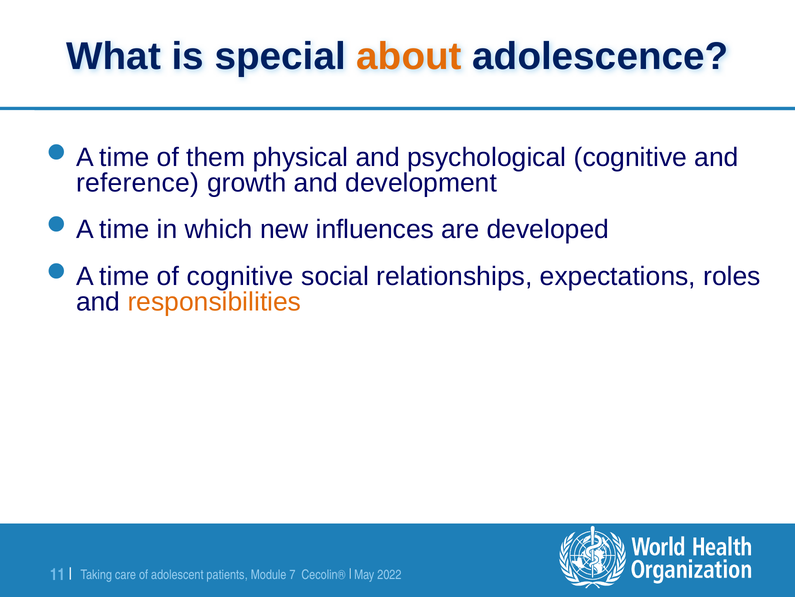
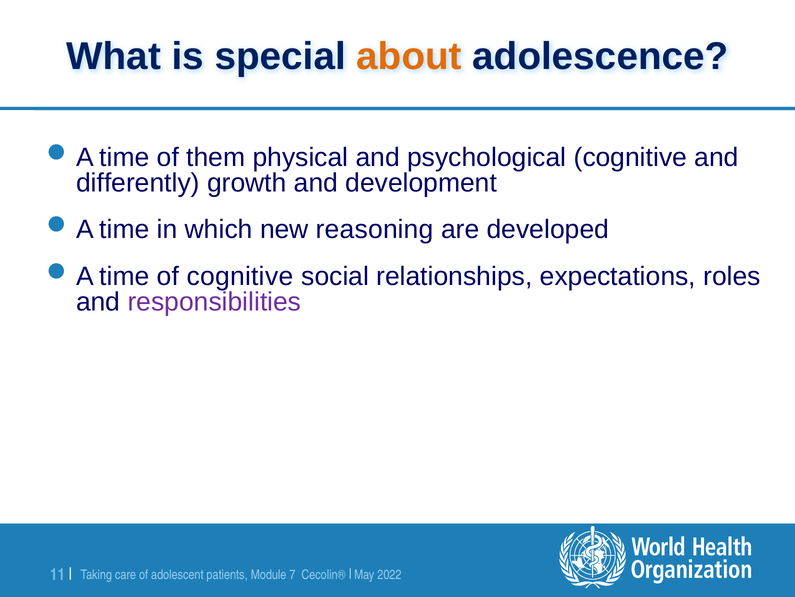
reference: reference -> differently (138, 183)
influences: influences -> reasoning (375, 229)
responsibilities colour: orange -> purple (214, 302)
